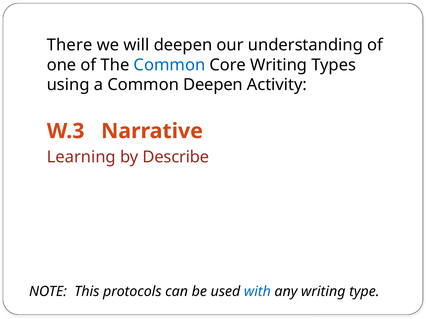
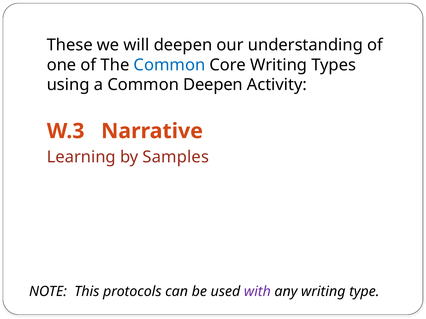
There: There -> These (70, 45)
Describe: Describe -> Samples (176, 157)
with colour: blue -> purple (257, 292)
